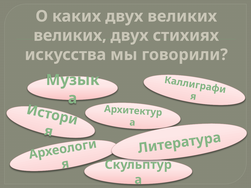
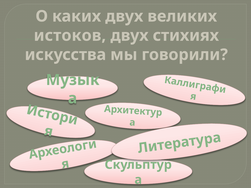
великих: великих -> истоков (70, 36)
